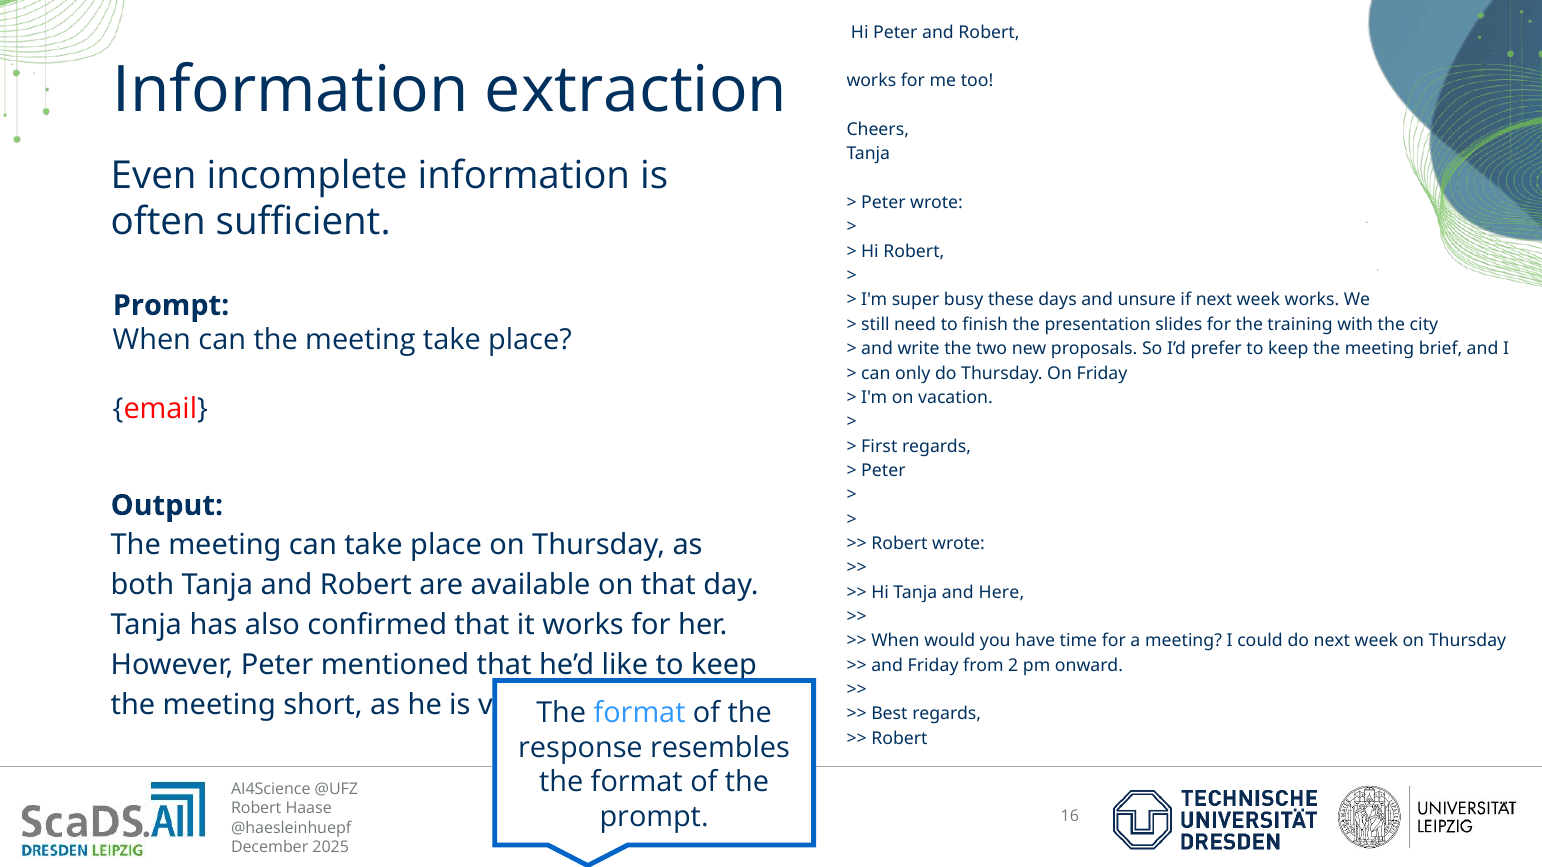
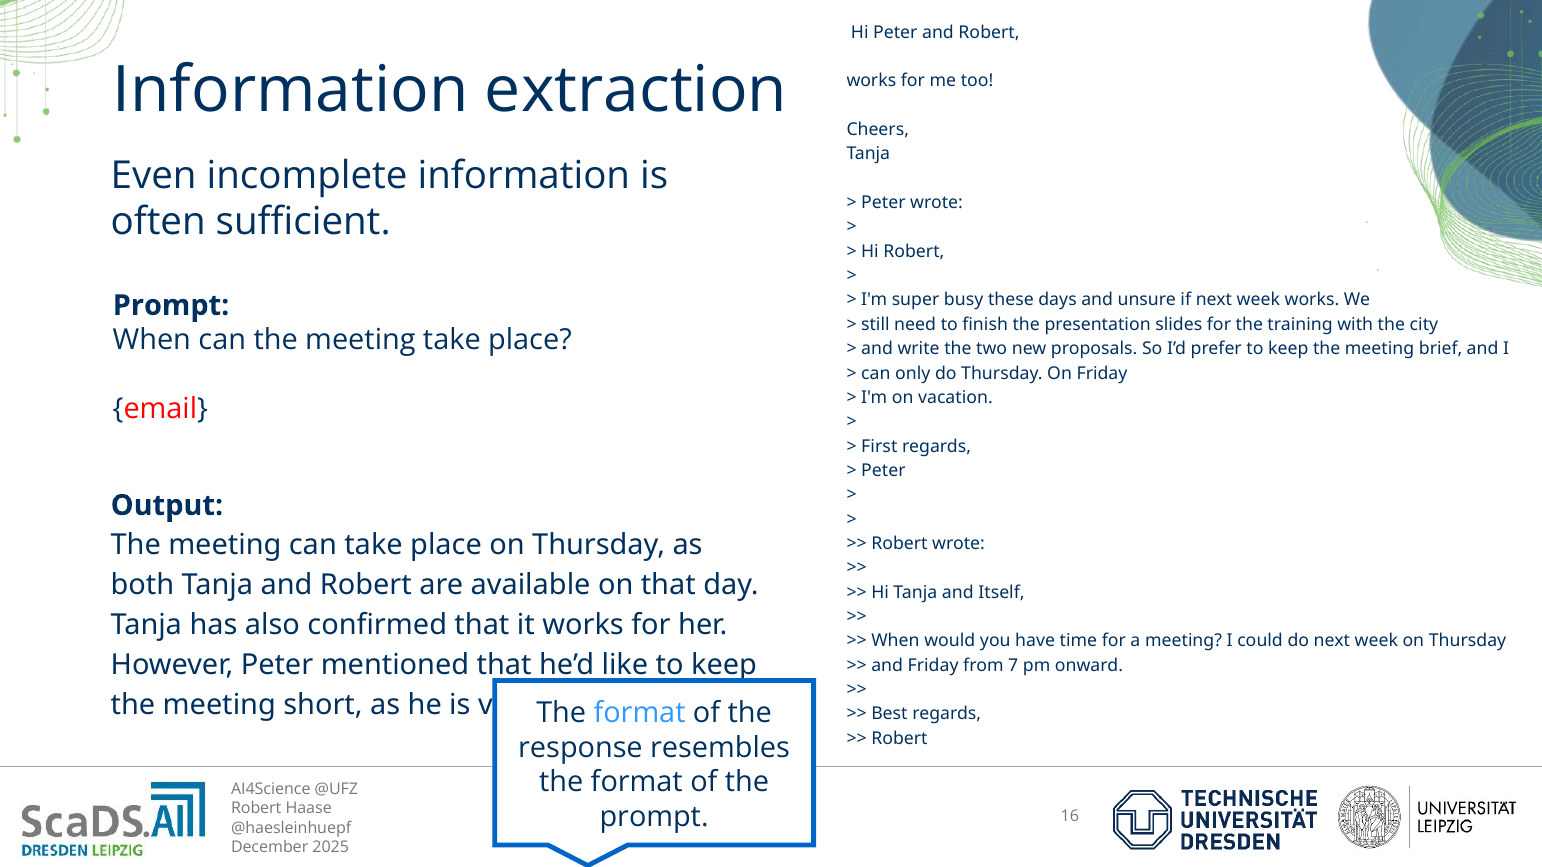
Here: Here -> Itself (1002, 593)
2: 2 -> 7 (1013, 666)
